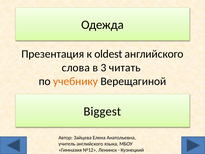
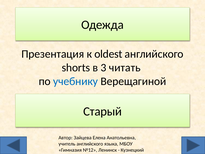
слова: слова -> shorts (76, 68)
учебнику colour: orange -> blue (76, 81)
Biggest: Biggest -> Старый (103, 111)
